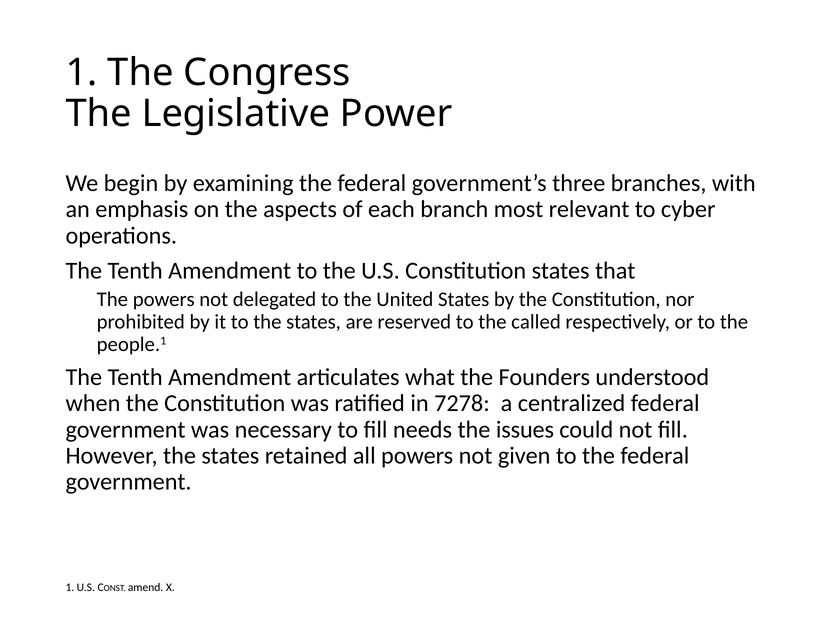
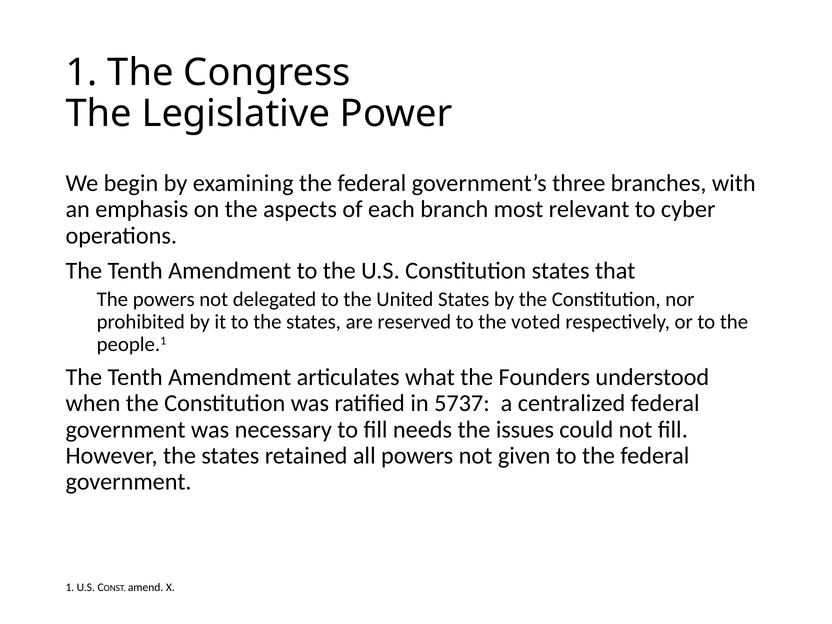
called: called -> voted (536, 322)
7278: 7278 -> 5737 (462, 403)
